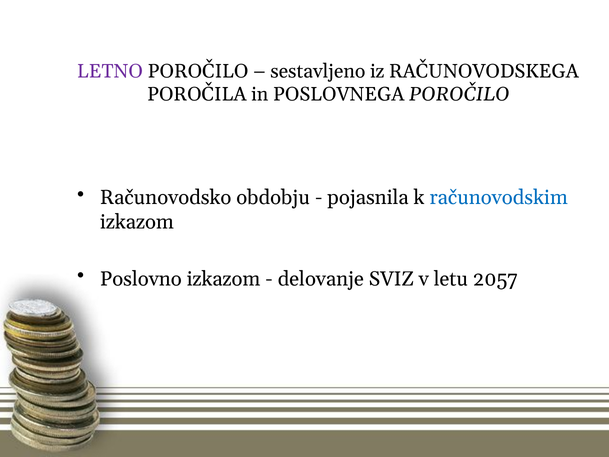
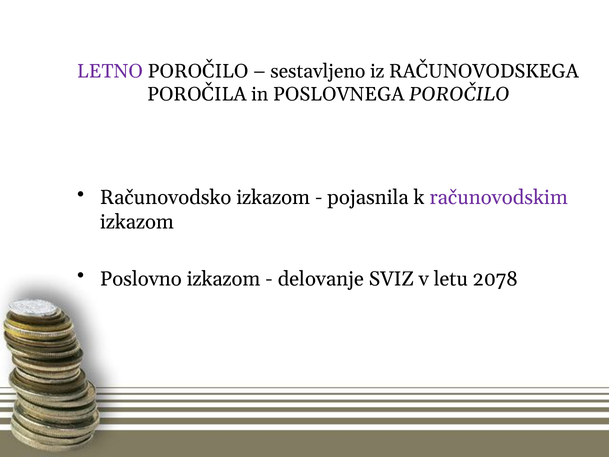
Računovodsko obdobju: obdobju -> izkazom (273, 198)
računovodskim colour: blue -> purple (499, 198)
2057: 2057 -> 2078 (495, 279)
